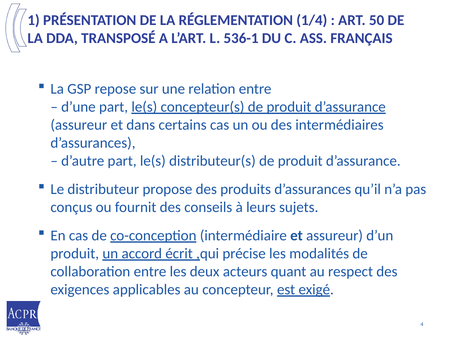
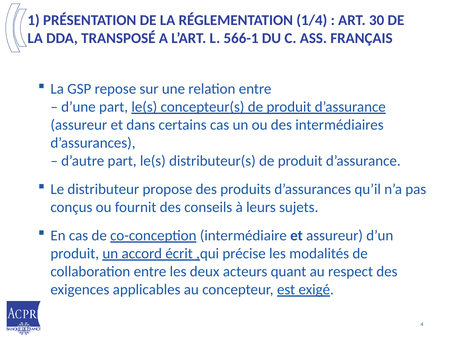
50: 50 -> 30 (377, 20)
536-1: 536-1 -> 566-1 (241, 38)
